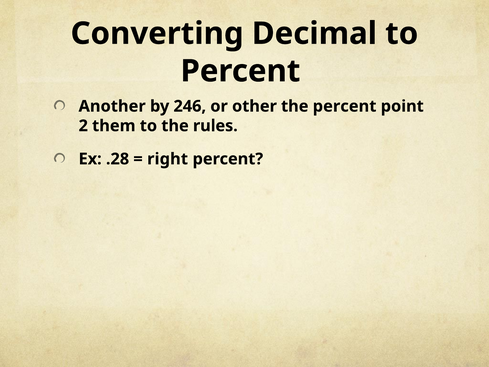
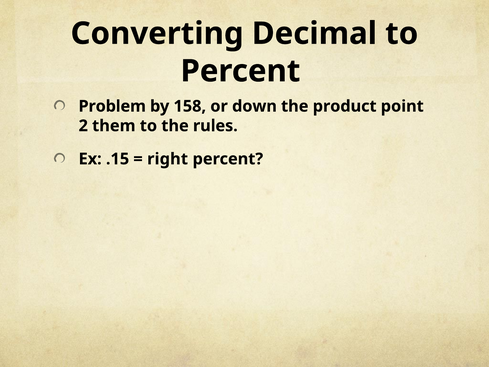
Another: Another -> Problem (112, 106)
246: 246 -> 158 (190, 106)
other: other -> down (254, 106)
the percent: percent -> product (345, 106)
.28: .28 -> .15 (118, 159)
